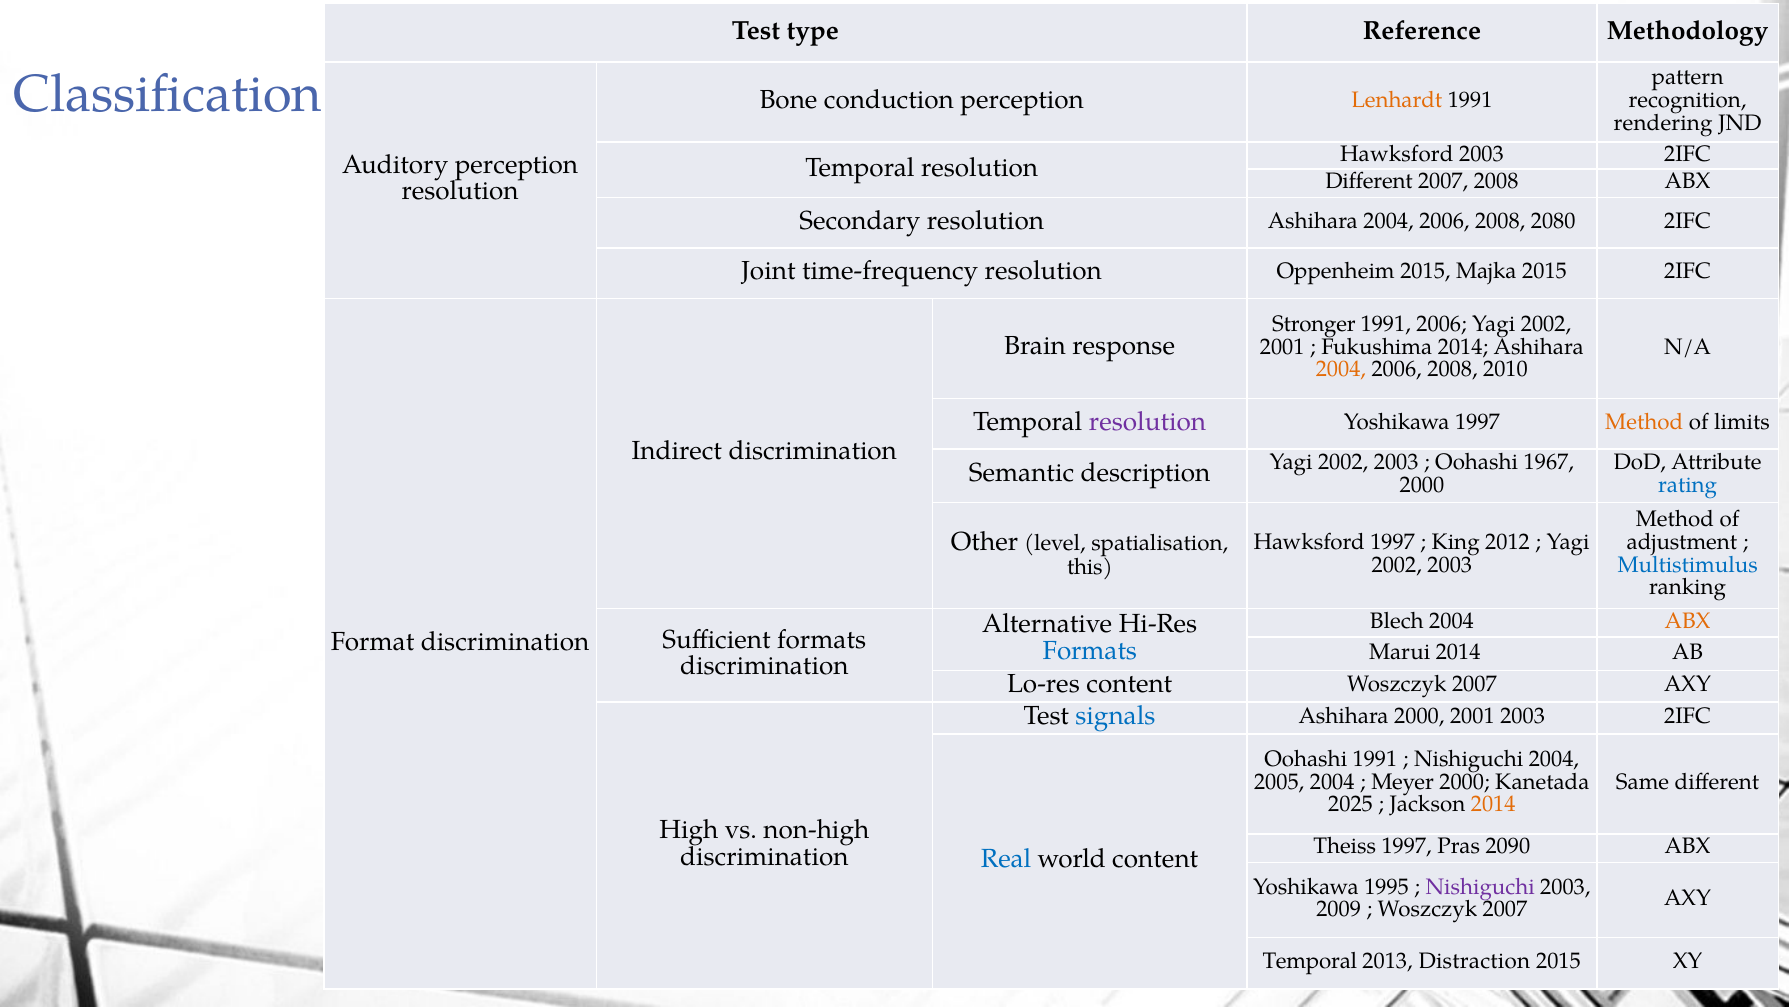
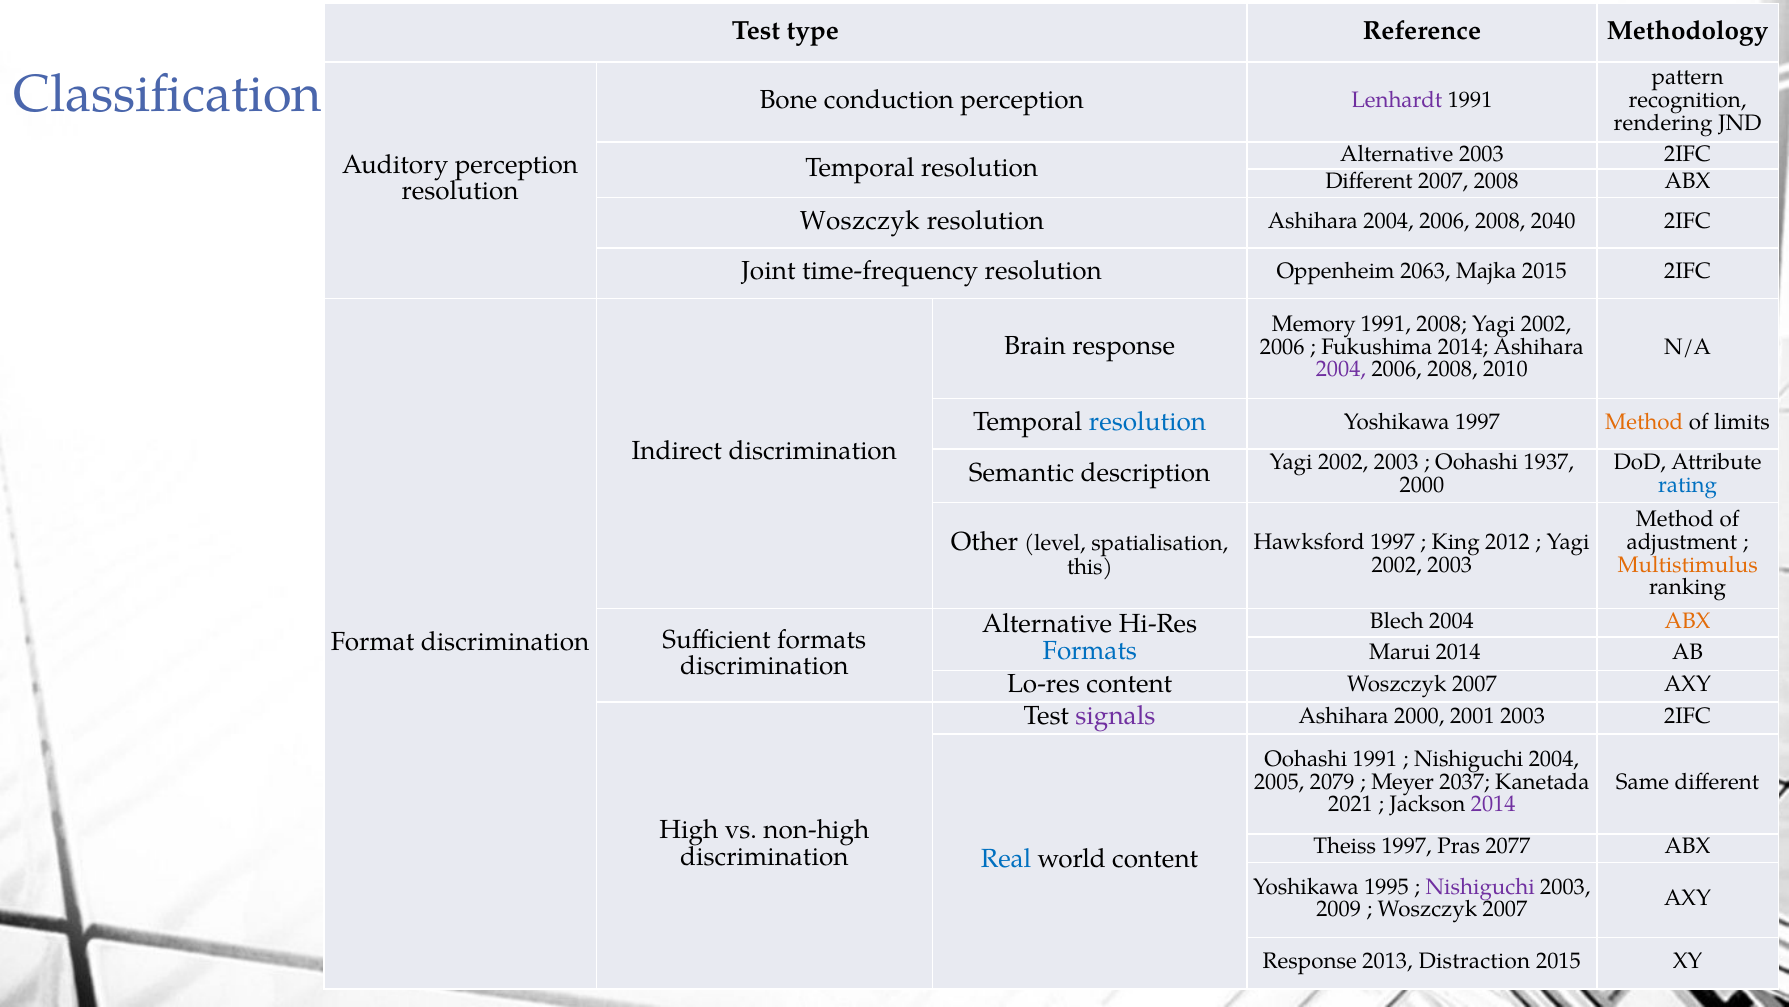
Lenhardt colour: orange -> purple (1397, 100)
Hawksford: Hawksford -> Alternative (1397, 154)
Secondary: Secondary -> Woszczyk (860, 220)
2080: 2080 -> 2040 (1553, 221)
Oppenheim 2015: 2015 -> 2063 (1425, 271)
Stronger: Stronger -> Memory (1314, 324)
1991 2006: 2006 -> 2008 (1442, 324)
2001: 2001 -> 2006 (1282, 347)
2004 colour: orange -> purple (1341, 369)
resolution colour: purple -> blue (1148, 421)
1967: 1967 -> 1937 (1549, 462)
Multistimulus colour: blue -> orange (1688, 565)
signals colour: blue -> purple (1115, 715)
2005 2004: 2004 -> 2079 (1332, 782)
Meyer 2000: 2000 -> 2037 (1465, 782)
2025: 2025 -> 2021 (1351, 804)
2014 colour: orange -> purple (1493, 804)
2090: 2090 -> 2077 (1508, 846)
Temporal: Temporal -> Response (1310, 961)
